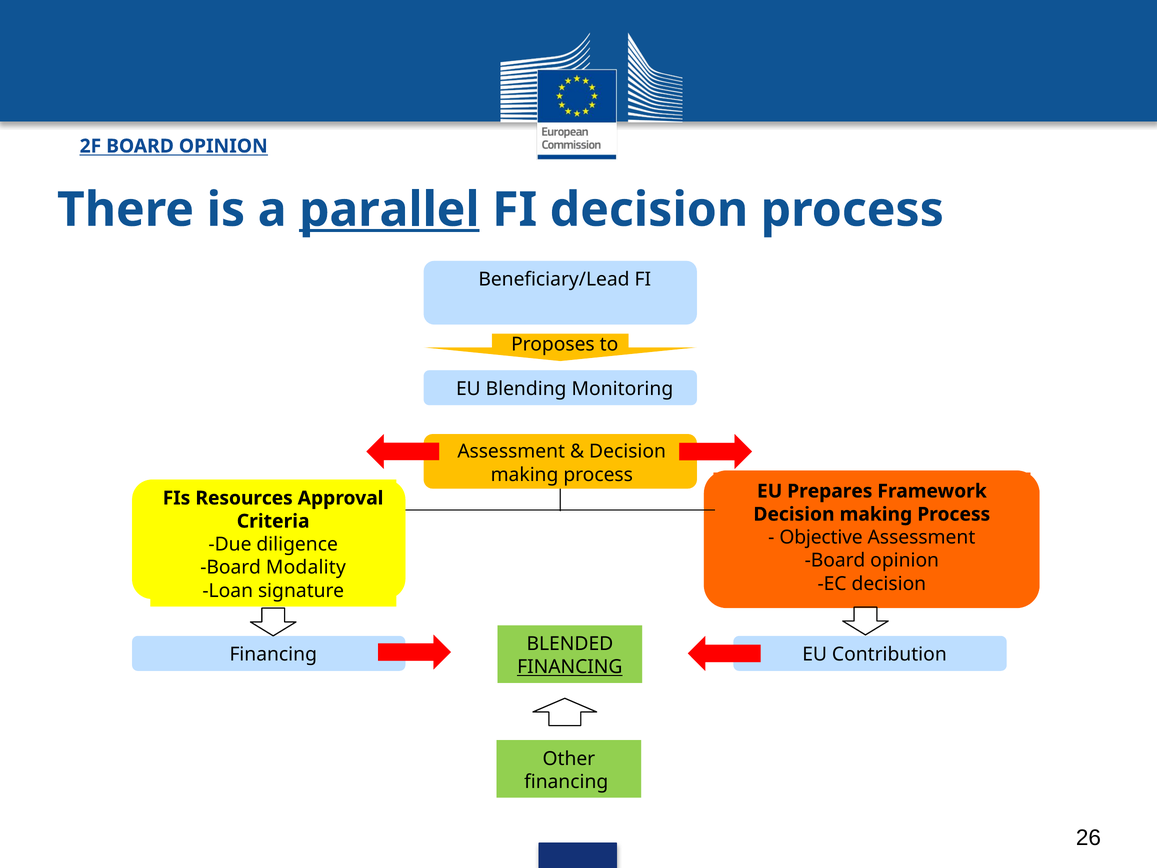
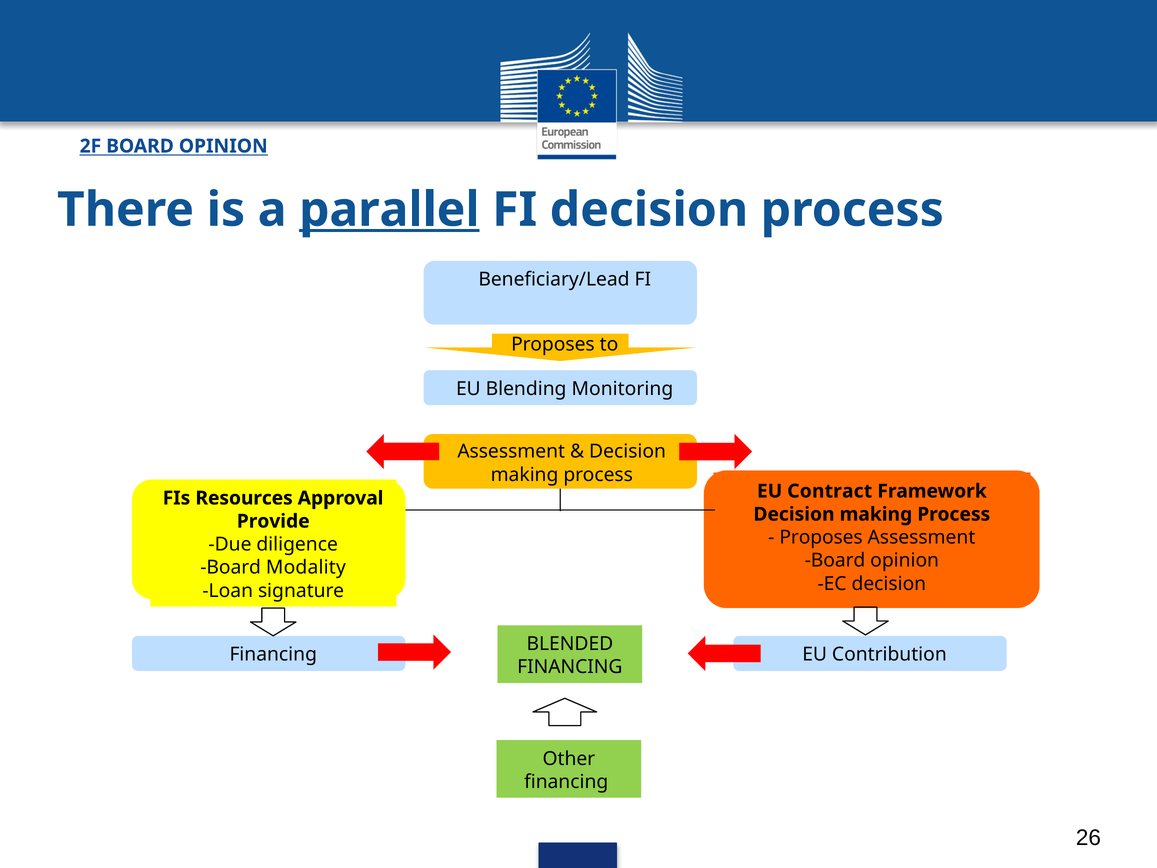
Prepares: Prepares -> Contract (830, 491)
Criteria: Criteria -> Provide (273, 521)
Objective: Objective -> Proposes (821, 537)
FINANCING underline: present -> none (570, 667)
